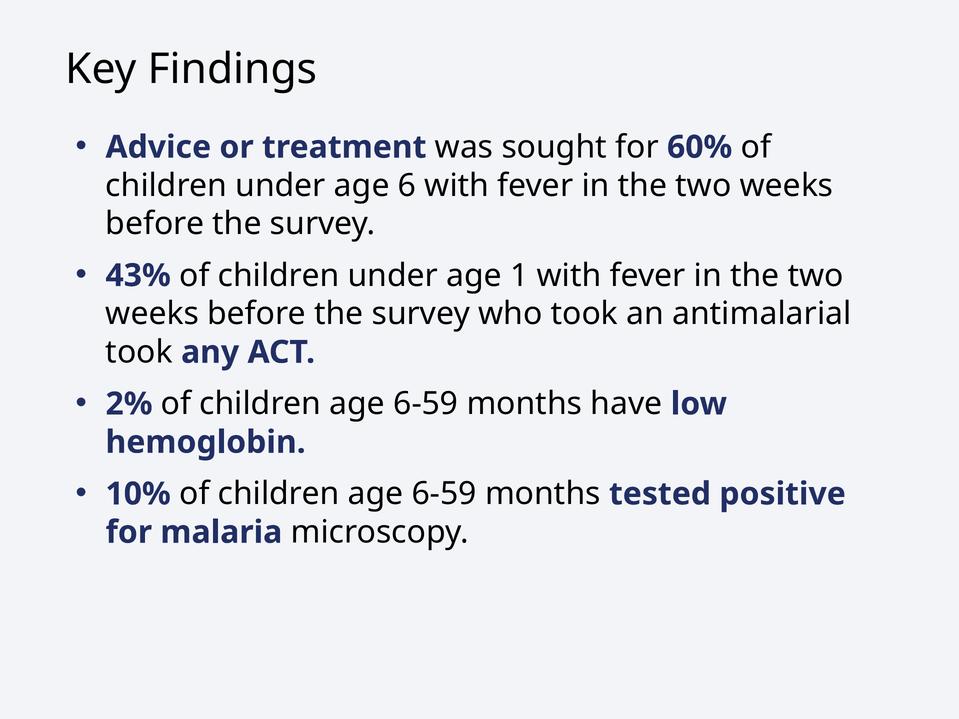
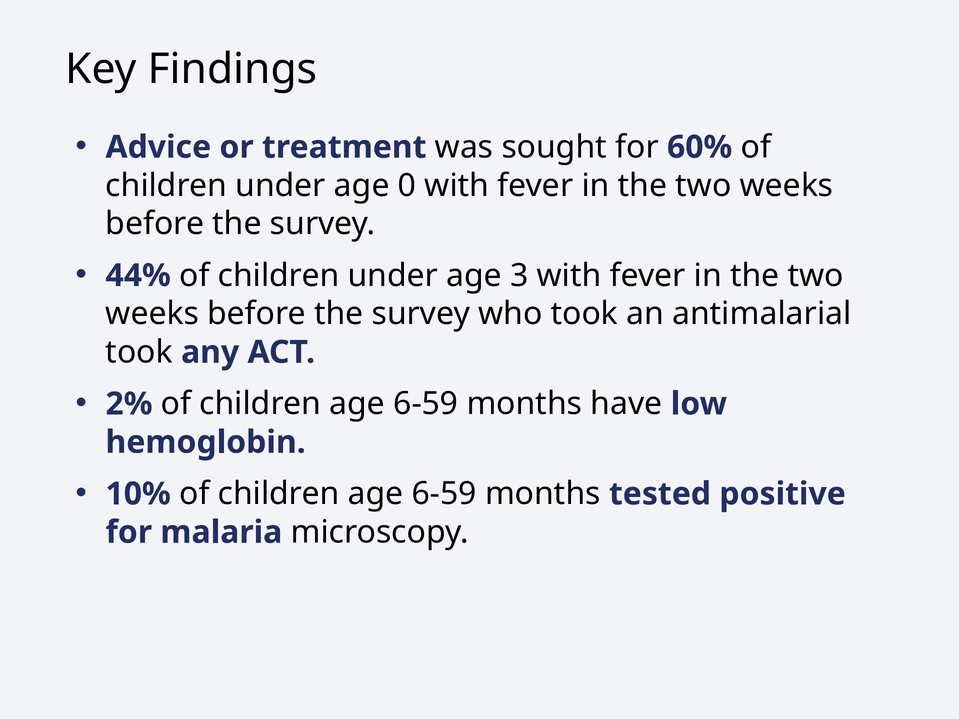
6: 6 -> 0 (407, 186)
43%: 43% -> 44% (138, 276)
1: 1 -> 3 (519, 276)
